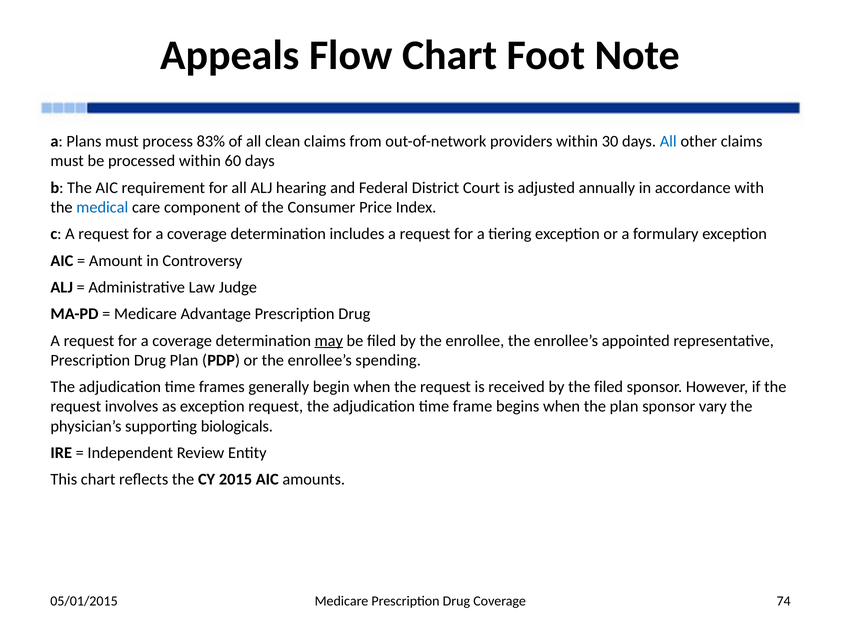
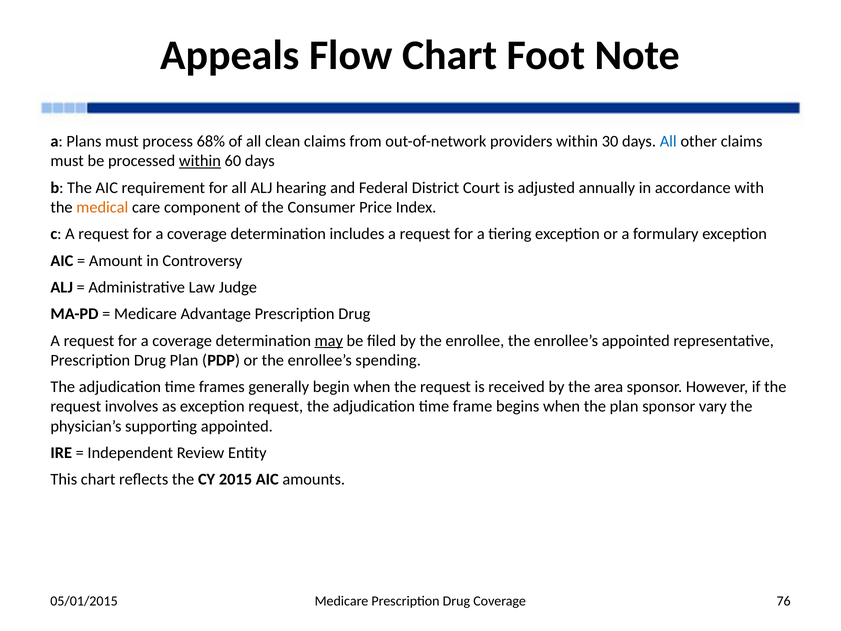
83%: 83% -> 68% (211, 141)
within underline: none -> present (200, 161)
medical colour: blue -> orange (102, 207)
the filed: filed -> area (609, 387)
supporting biologicals: biologicals -> appointed (237, 426)
74: 74 -> 76 (784, 601)
